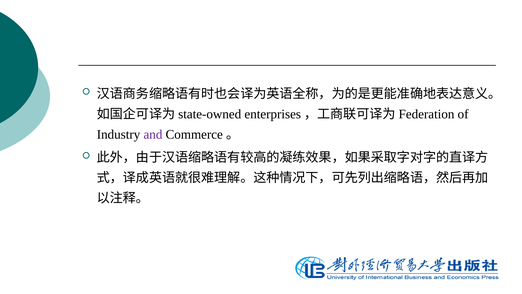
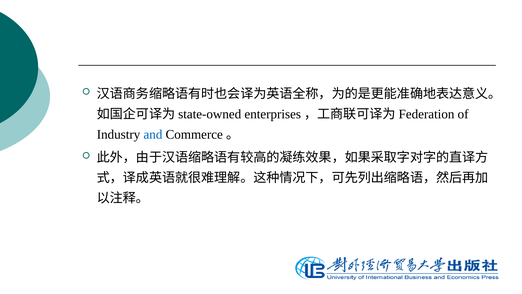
and colour: purple -> blue (153, 134)
